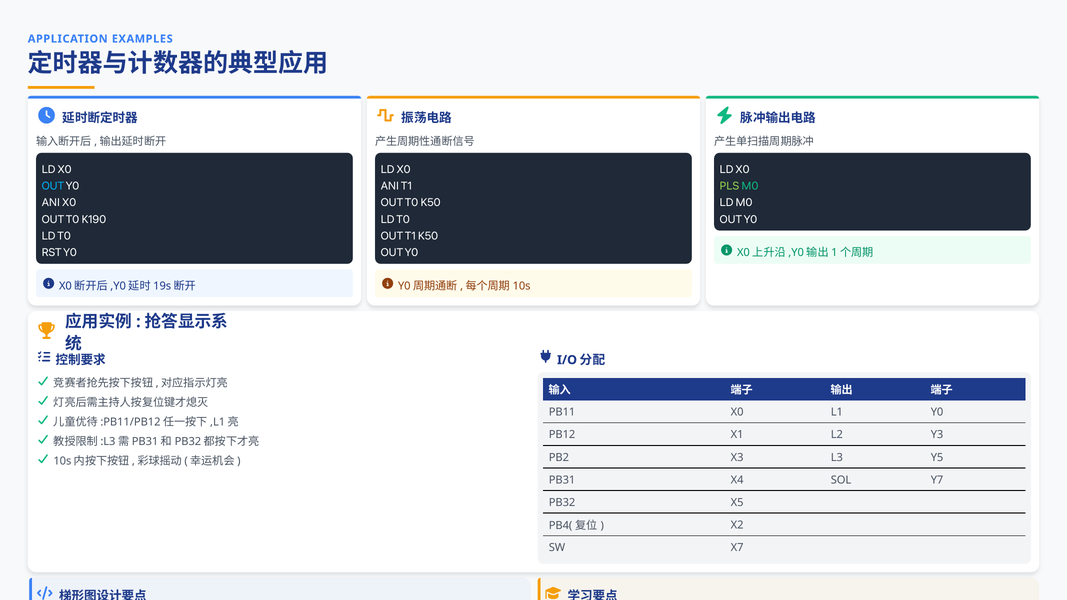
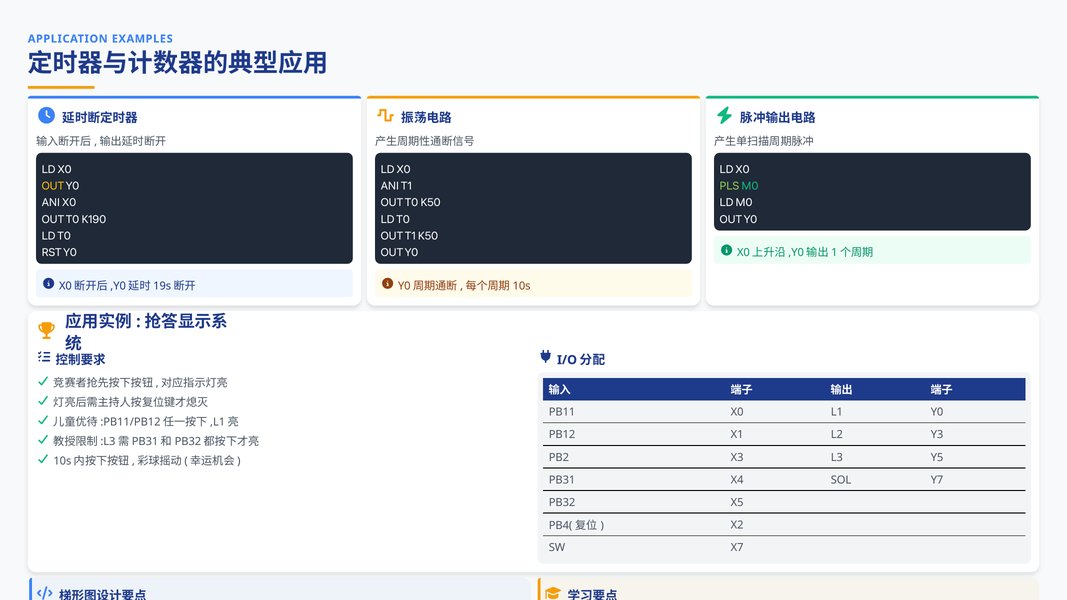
OUT colour: light blue -> yellow (53, 186)
